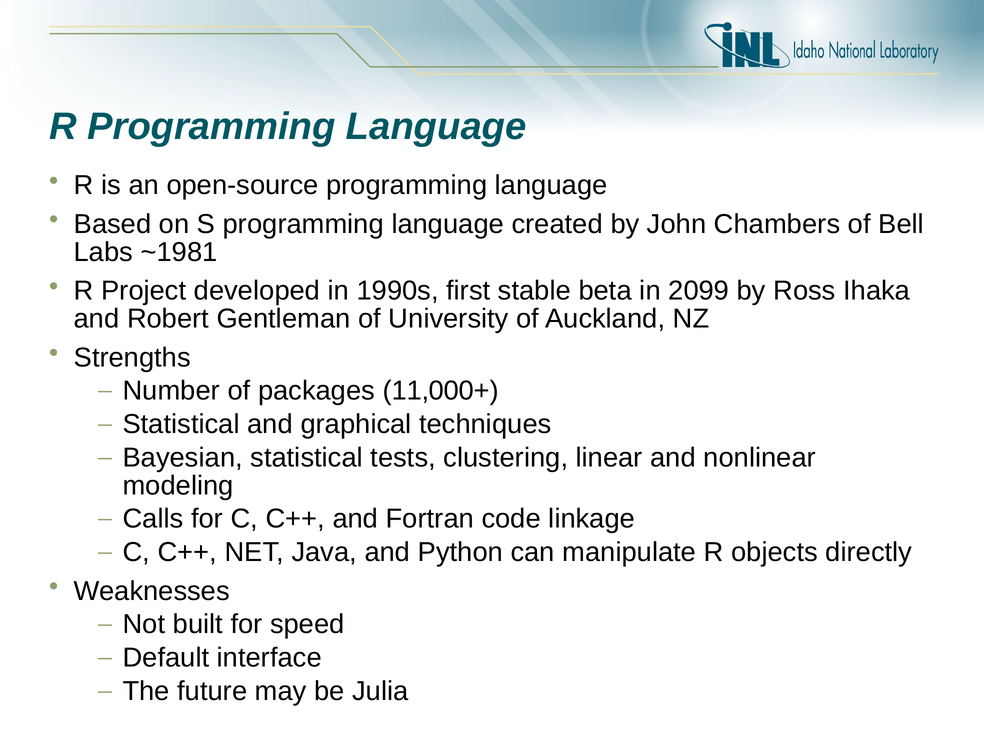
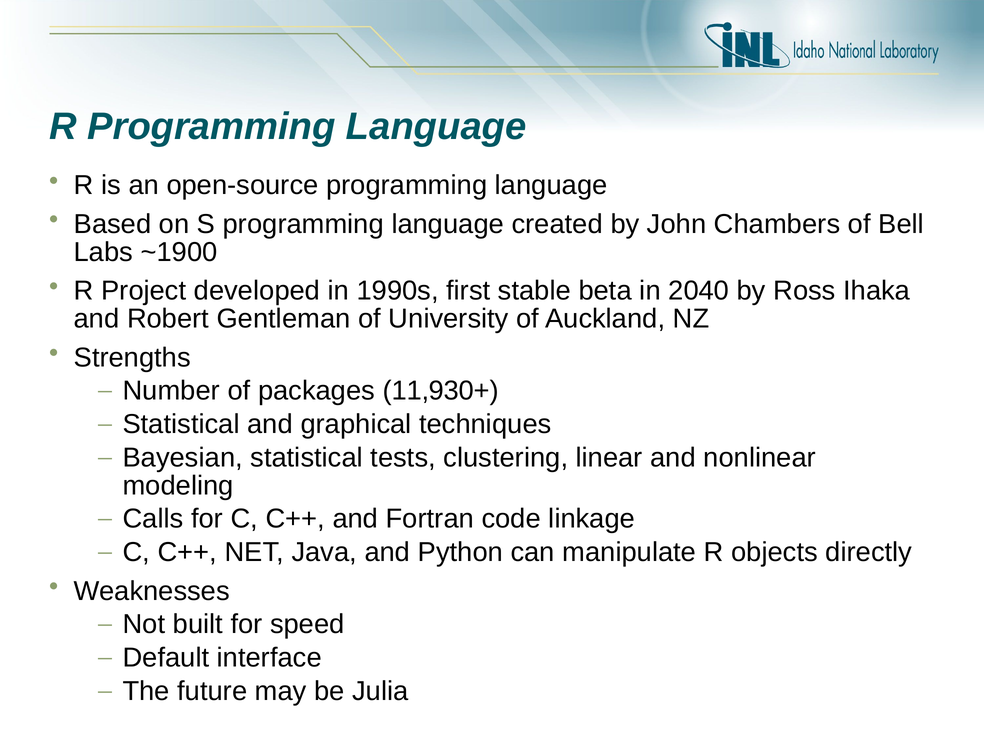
~1981: ~1981 -> ~1900 (179, 252)
2099: 2099 -> 2040 (699, 291)
11,000+: 11,000+ -> 11,930+ (441, 391)
